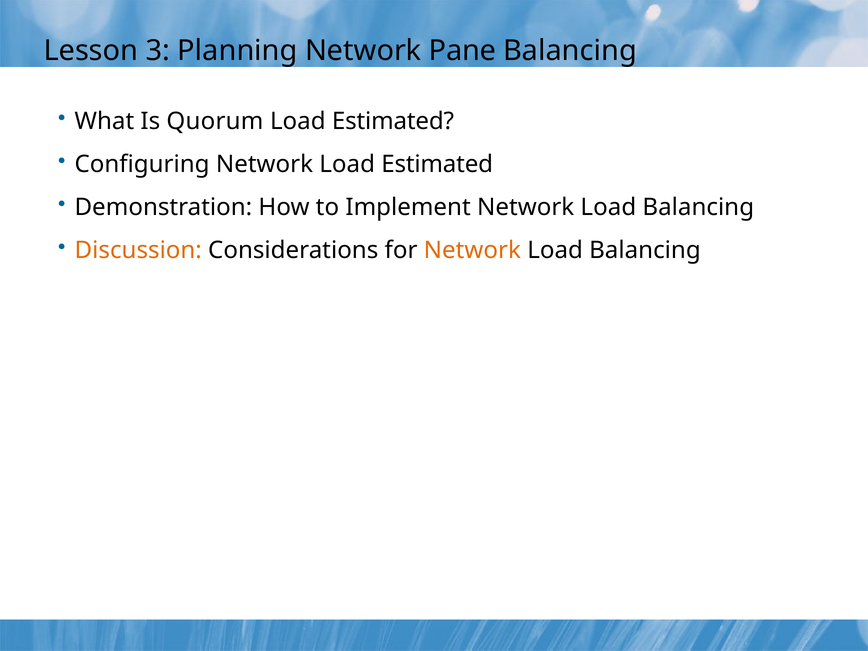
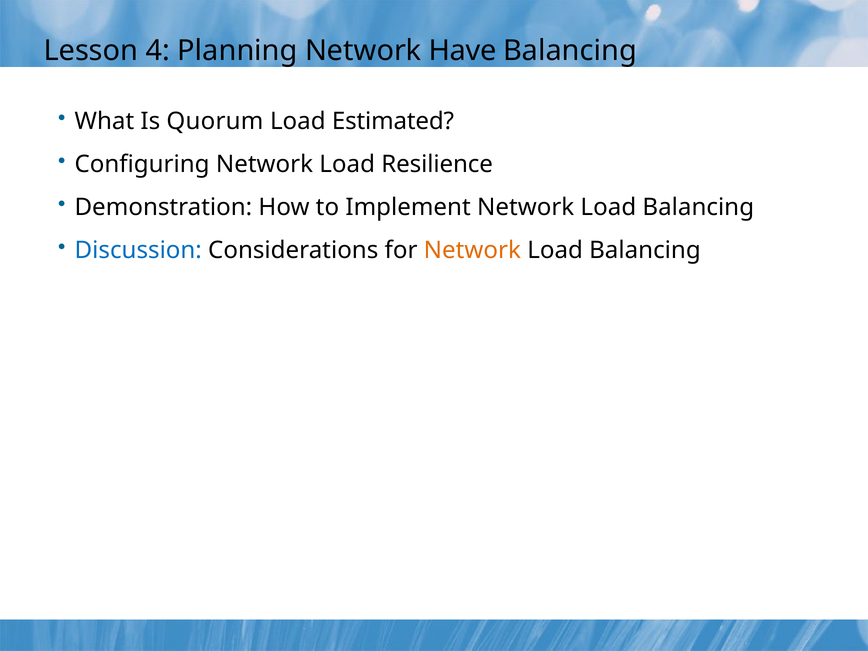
3: 3 -> 4 (158, 51)
Pane: Pane -> Have (462, 51)
Network Load Estimated: Estimated -> Resilience (437, 164)
Discussion colour: orange -> blue (138, 250)
